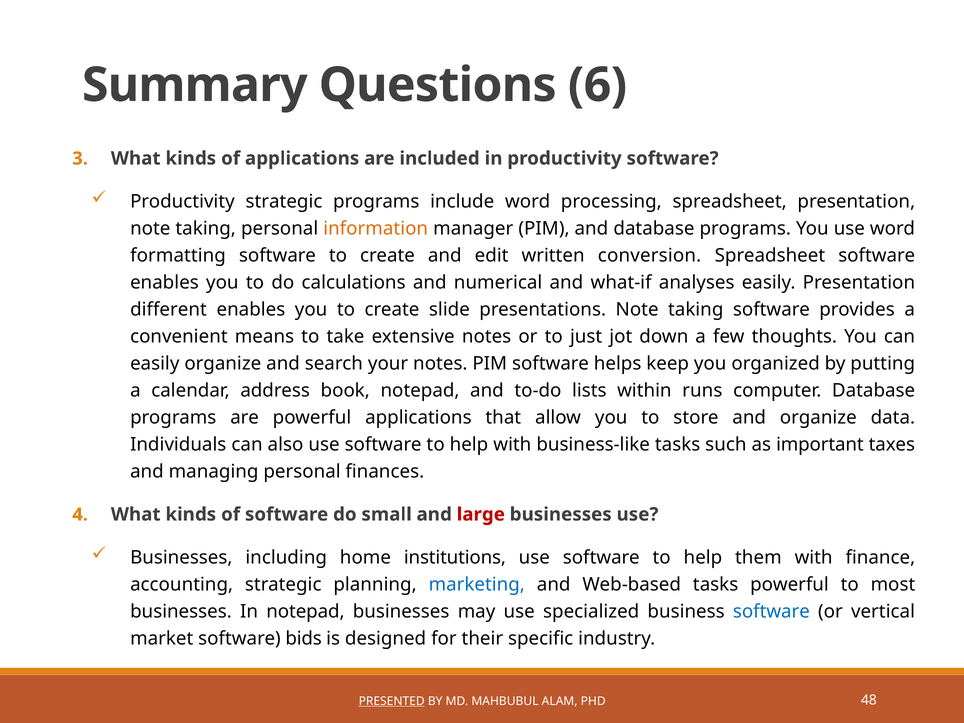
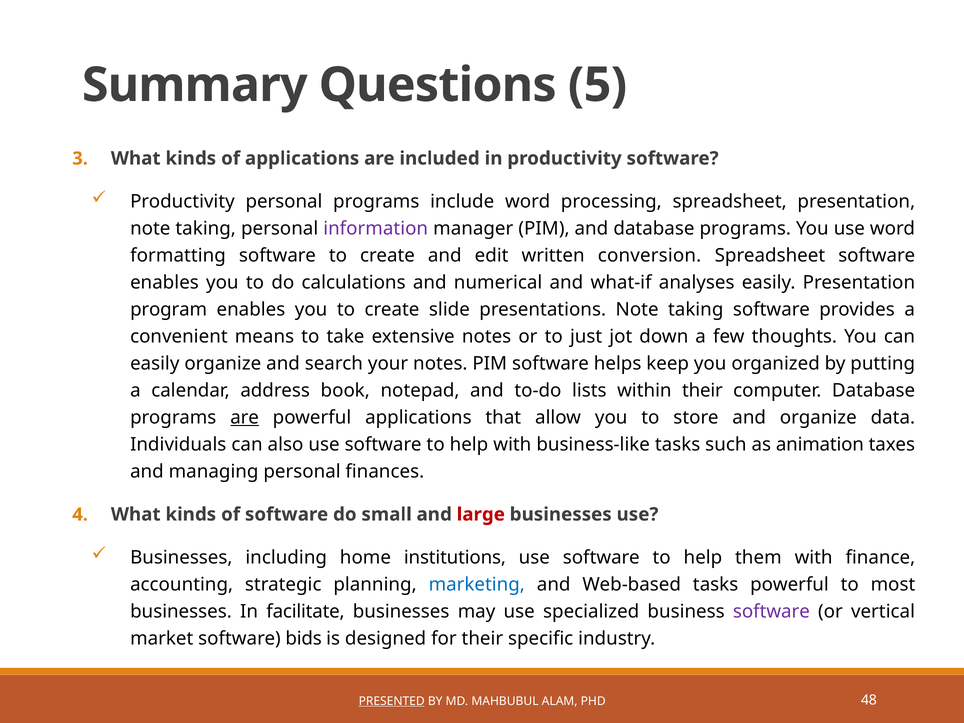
6: 6 -> 5 (597, 85)
Productivity strategic: strategic -> personal (284, 201)
information colour: orange -> purple (376, 228)
different: different -> program (169, 309)
within runs: runs -> their (702, 390)
are underline: none -> present (245, 417)
important: important -> animation (820, 444)
In notepad: notepad -> facilitate (306, 611)
software colour: blue -> purple (771, 611)
